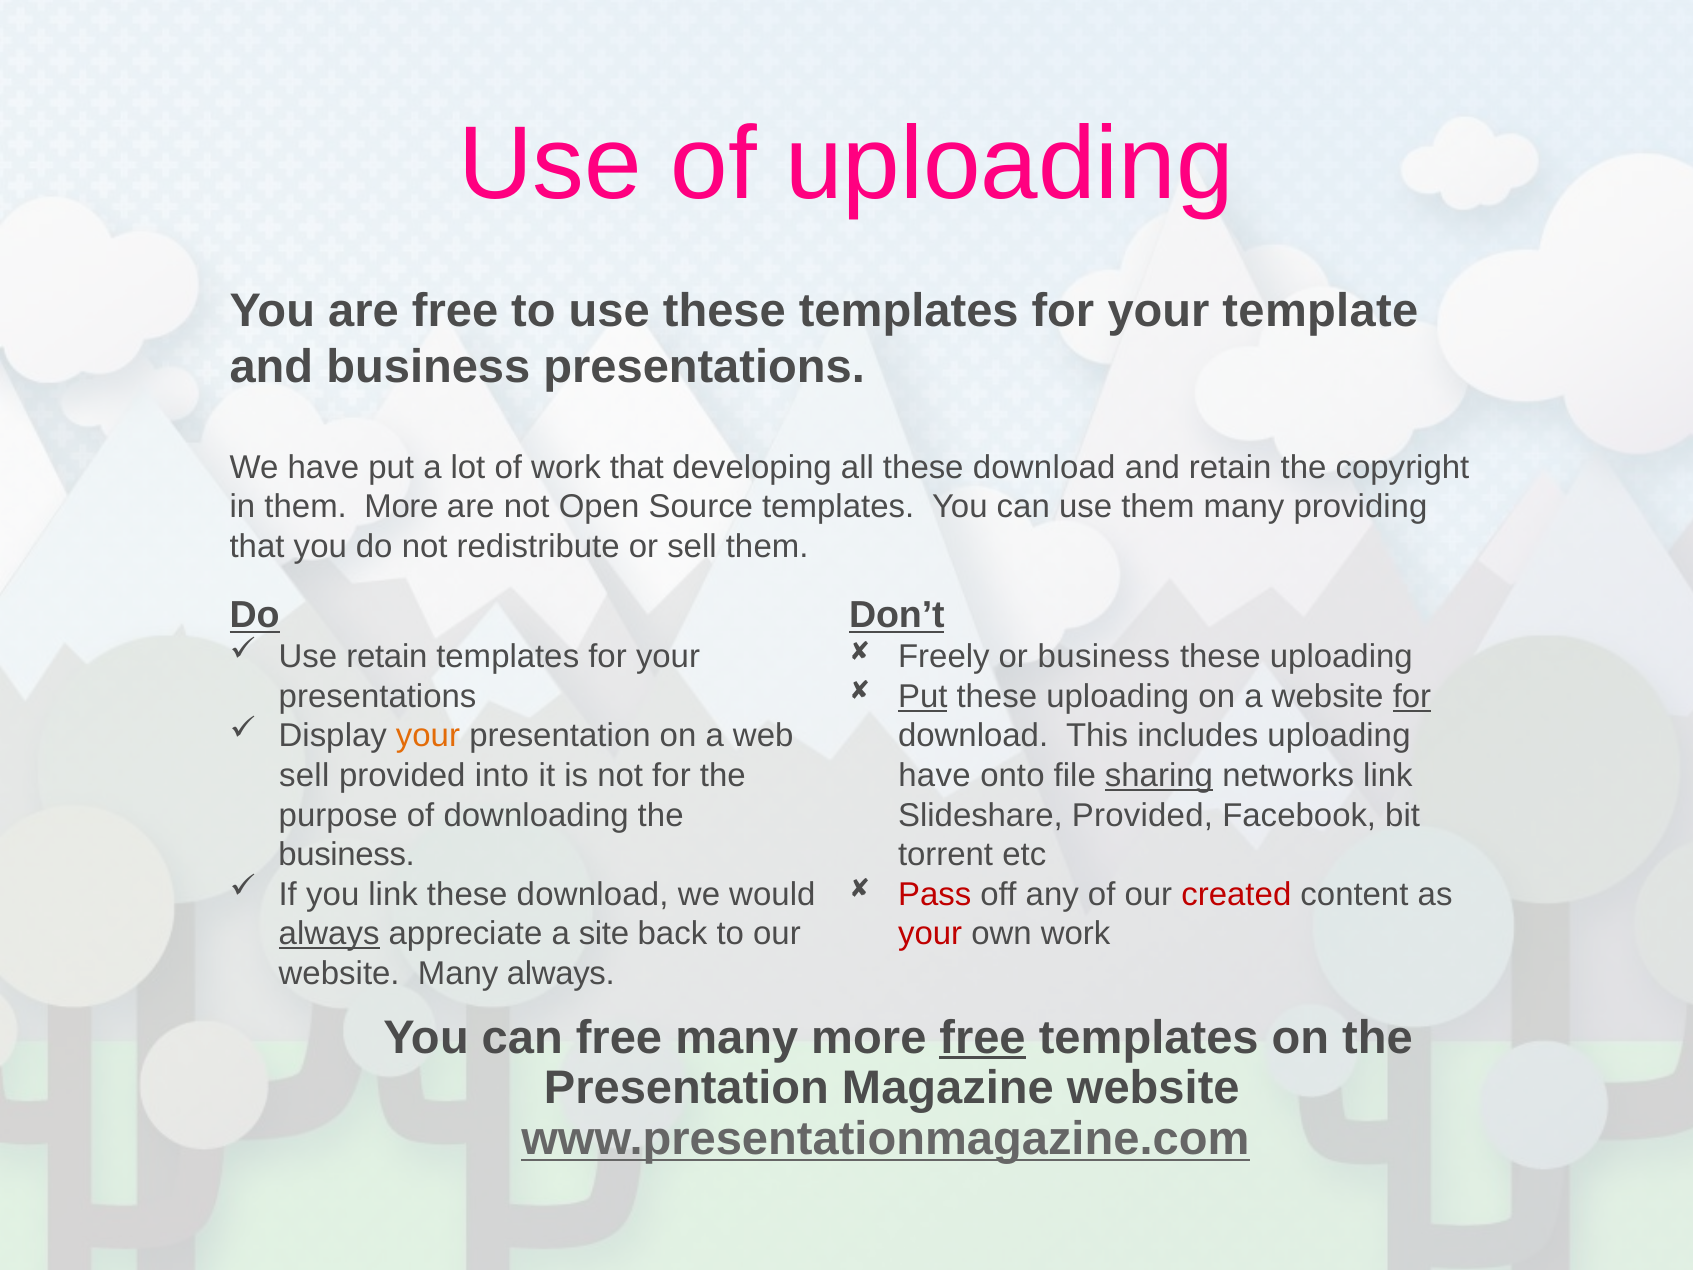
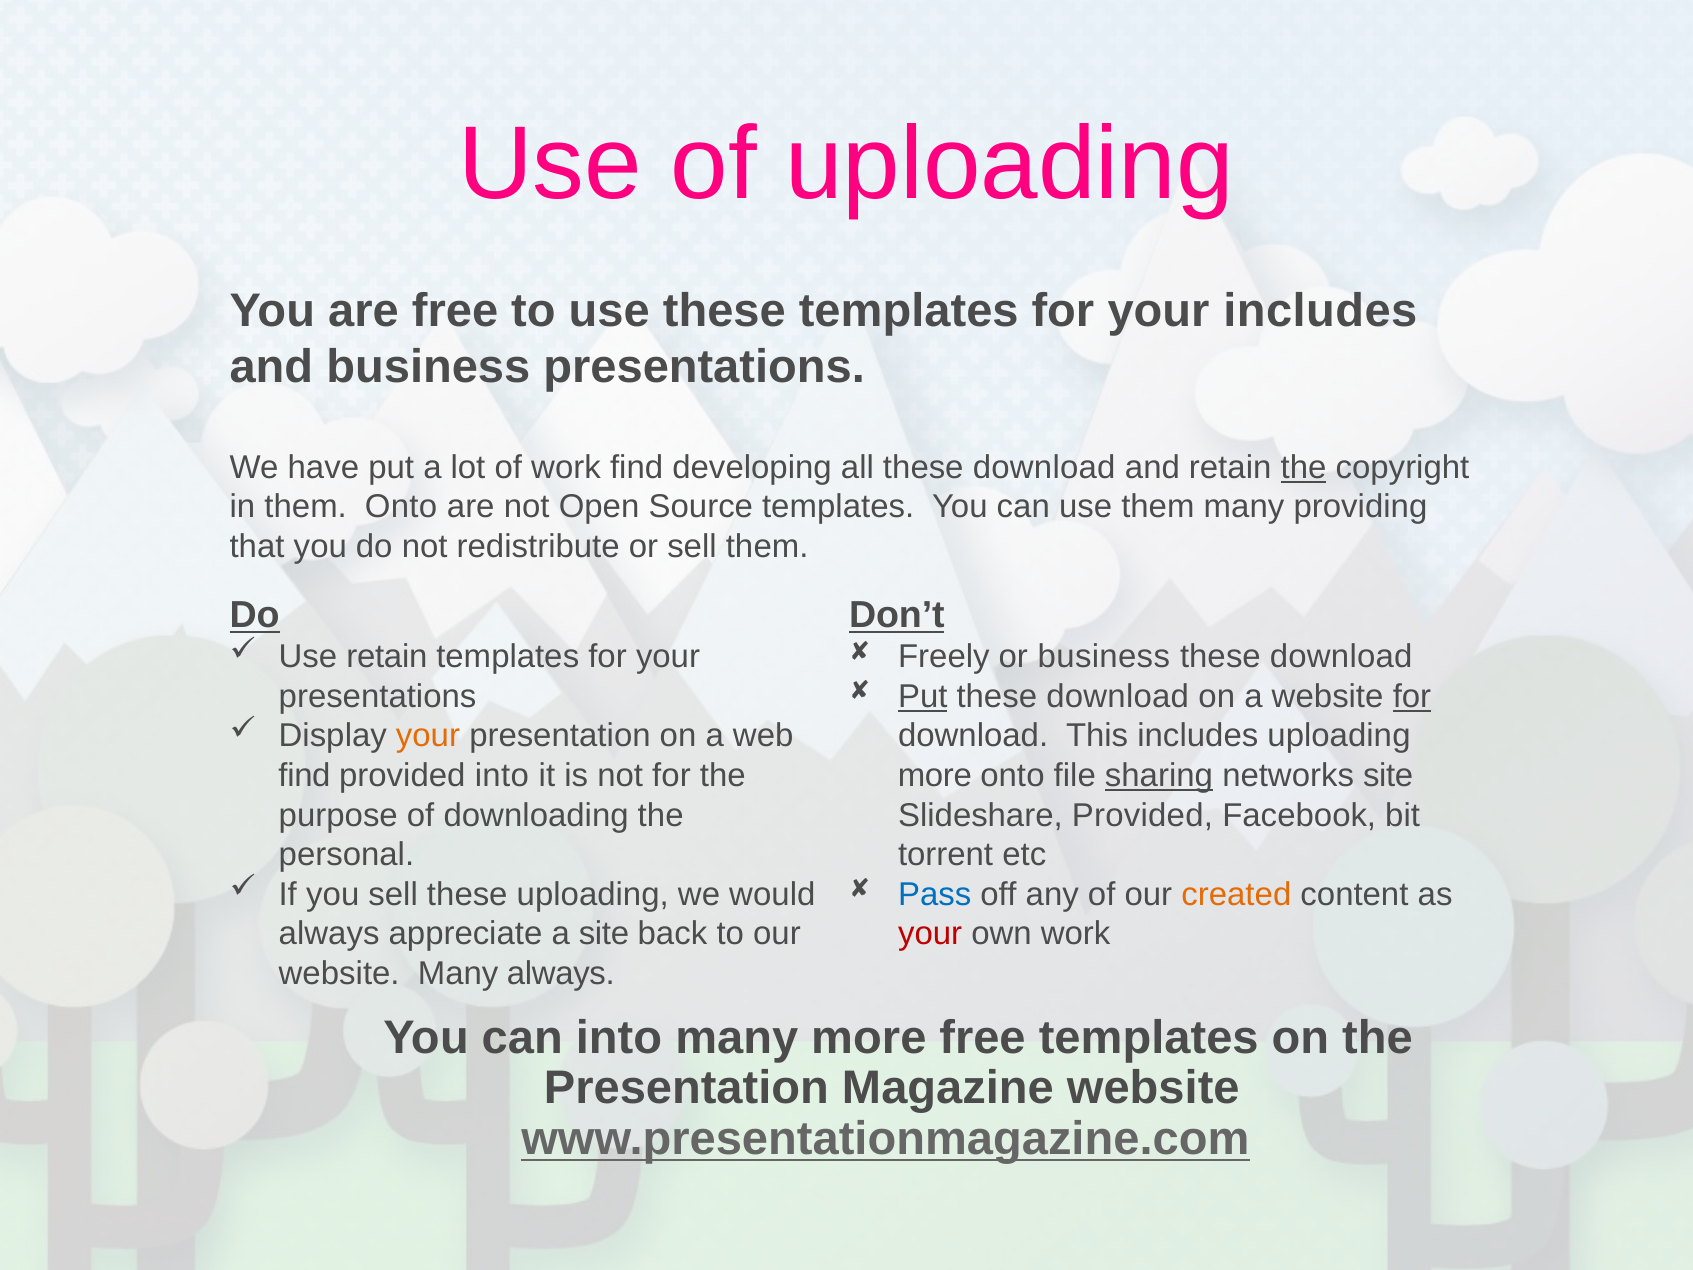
your template: template -> includes (1320, 311)
work that: that -> find (637, 467)
the underline: none -> present (1304, 467)
them More: More -> Onto (401, 507)
uploading: uploading -> download (1341, 657)
uploading: uploading -> download (1118, 696)
sell: sell -> find (305, 775)
have: have -> more (935, 775)
networks link: link -> site (1388, 775)
business: business -> personal (346, 854)
you link: link -> sell (393, 894)
download: download -> uploading (593, 894)
Pass colour: red -> blue (935, 894)
created colour: red -> orange (1236, 894)
always underline: present -> none (329, 934)
can free: free -> into (619, 1037)
free underline: present -> none (983, 1037)
